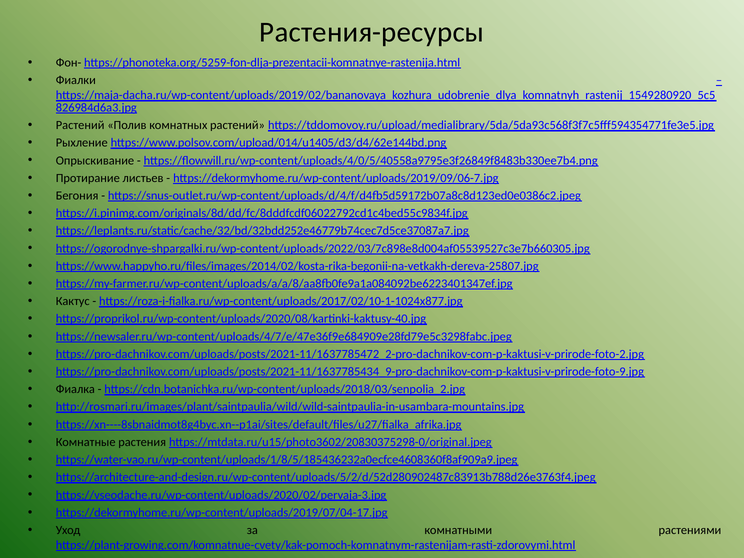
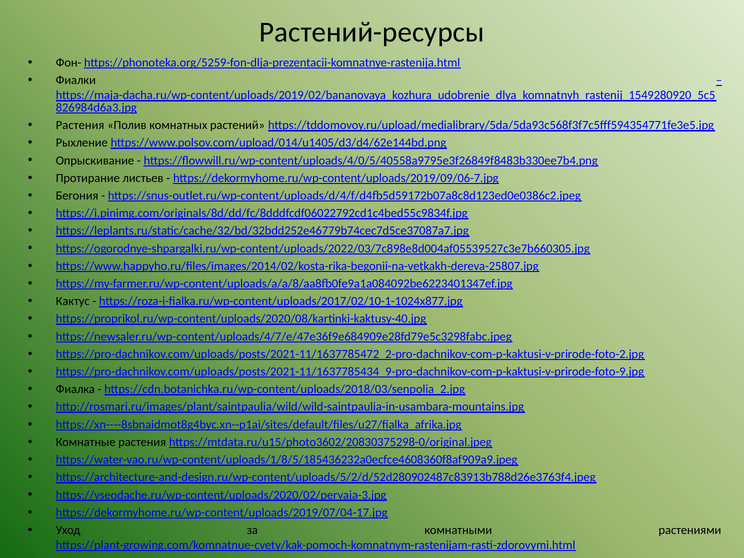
Растения-ресурсы: Растения-ресурсы -> Растений-ресурсы (372, 32)
Растений: Растений -> Растения (80, 125)
